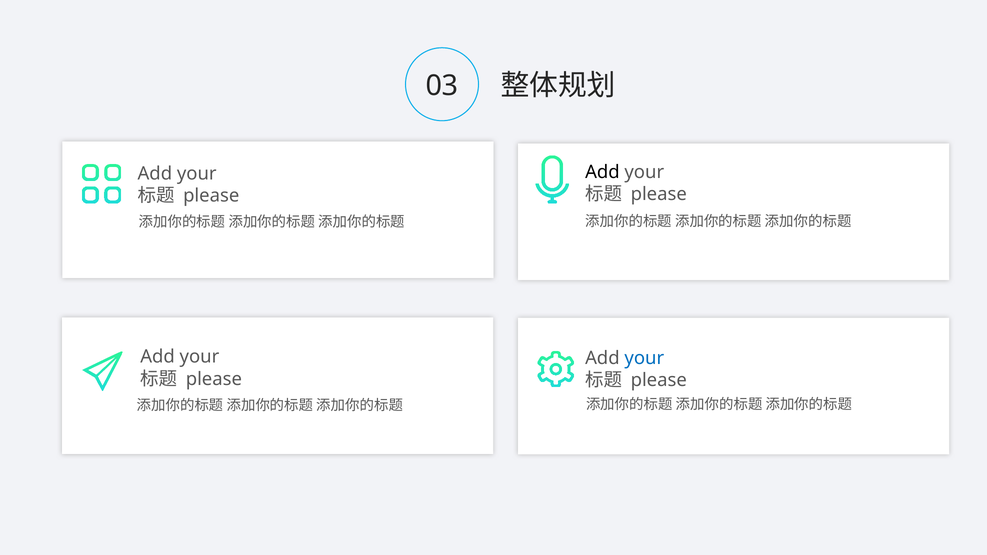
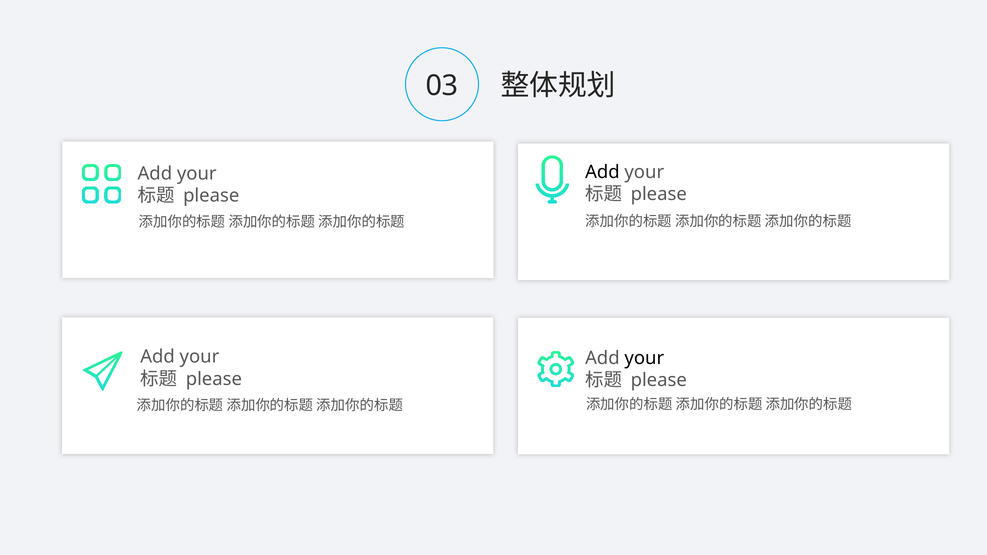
your colour: blue -> black (644, 358)
